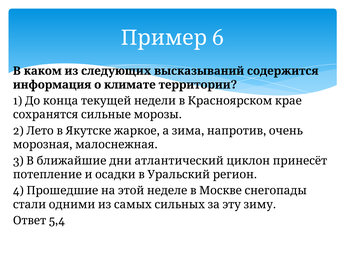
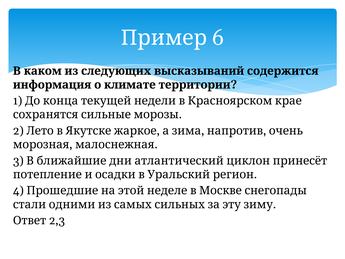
5,4: 5,4 -> 2,3 (57, 220)
